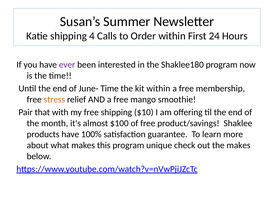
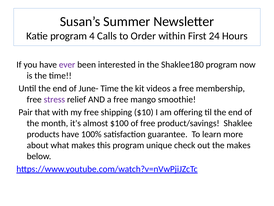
Katie shipping: shipping -> program (69, 36)
kit within: within -> videos (158, 88)
stress colour: orange -> purple (54, 99)
